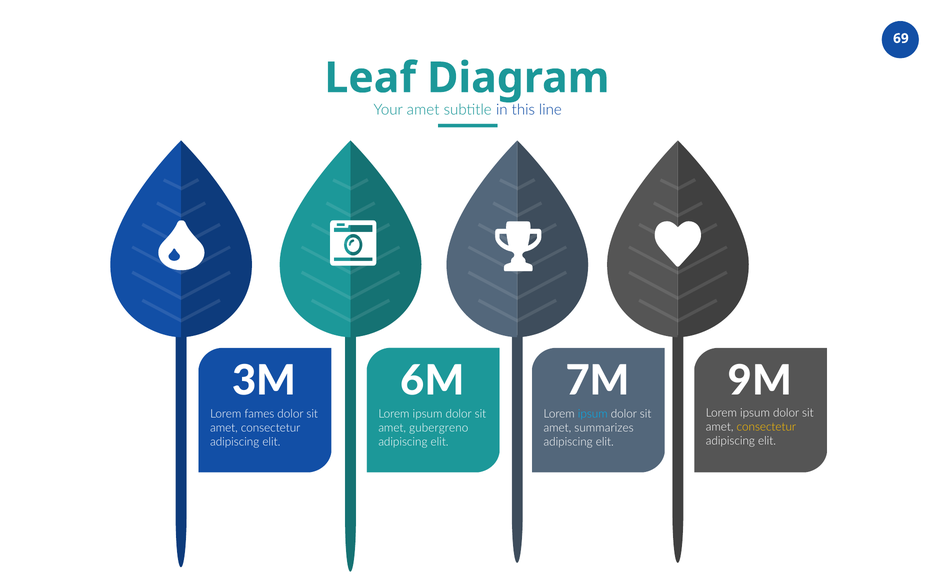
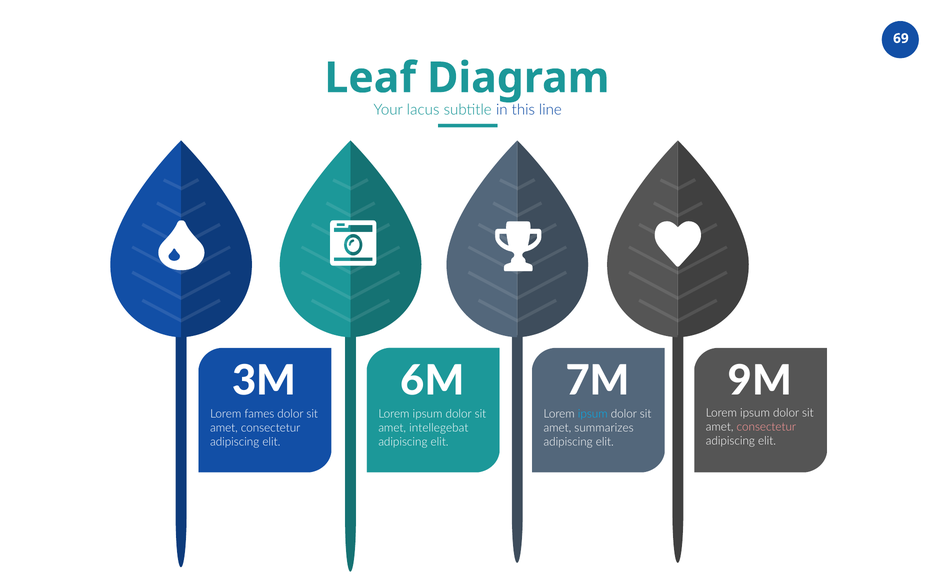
amet: amet -> lacus (423, 110)
consectetur colour: yellow -> pink (766, 427)
gubergreno: gubergreno -> intellegebat (439, 428)
